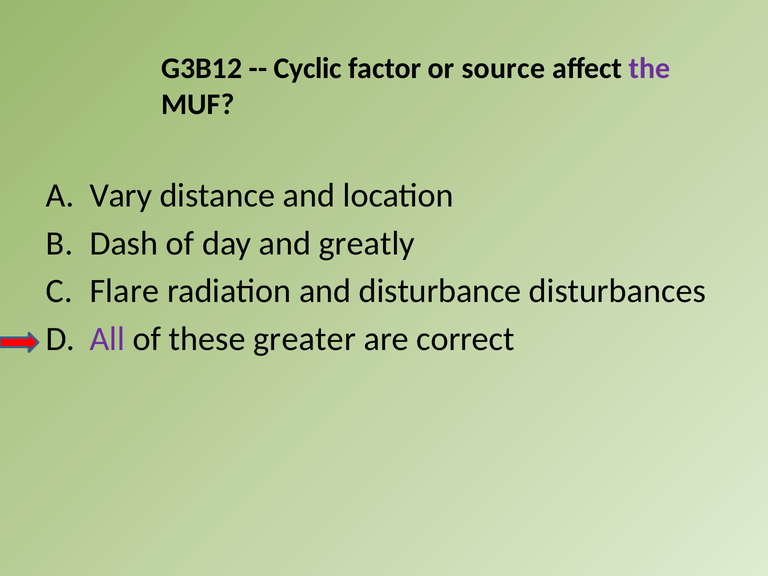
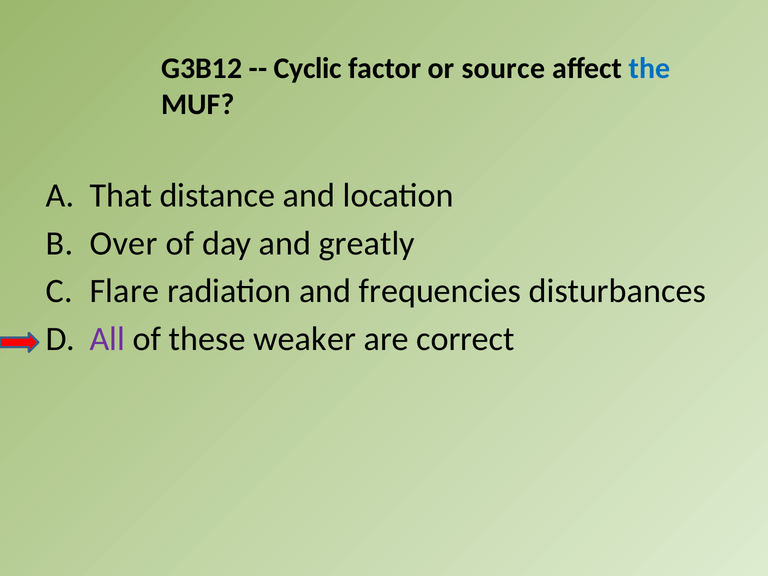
the colour: purple -> blue (650, 69)
Vary: Vary -> That (121, 196)
Dash: Dash -> Over (124, 243)
disturbance: disturbance -> frequencies (440, 291)
greater: greater -> weaker (305, 339)
